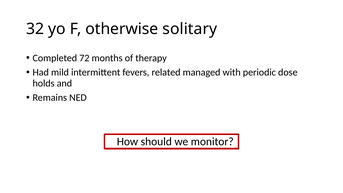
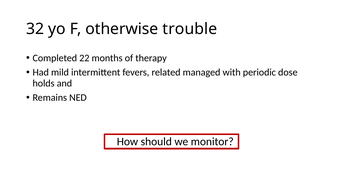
solitary: solitary -> trouble (190, 29)
72: 72 -> 22 (84, 58)
